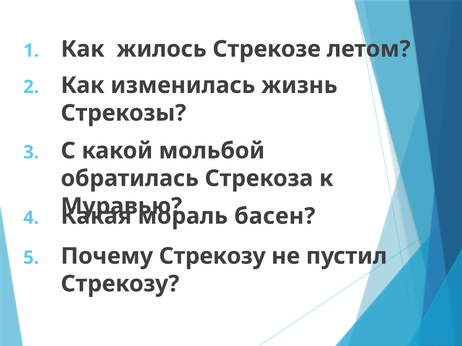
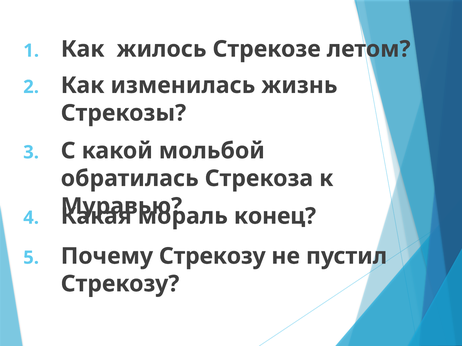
басен: басен -> конец (275, 216)
